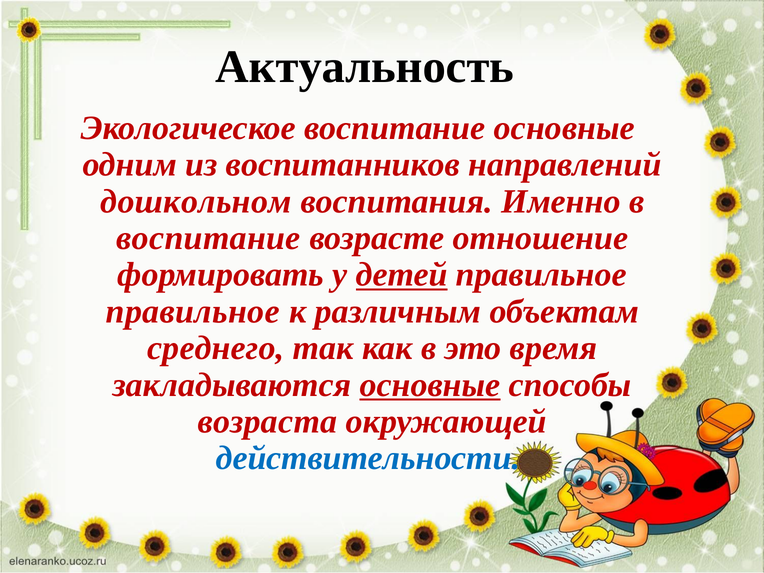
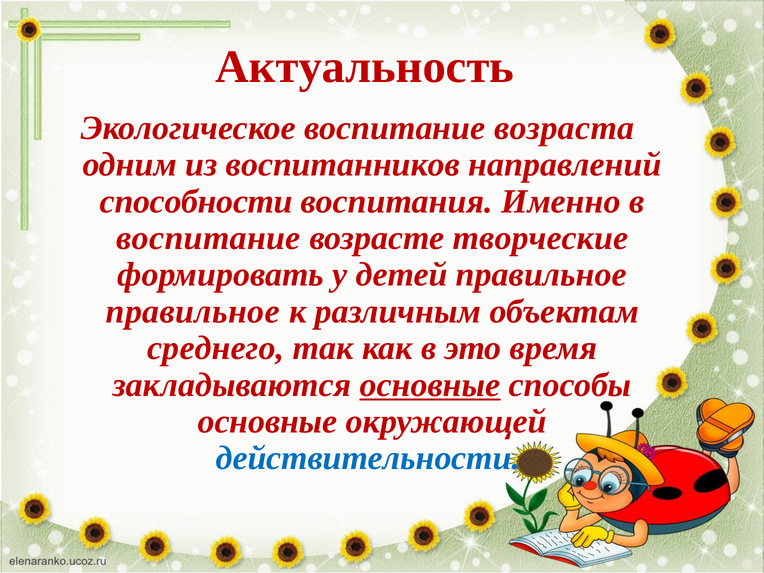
Актуальность colour: black -> red (365, 67)
воспитание основные: основные -> возраста (564, 128)
дошкольном: дошкольном -> способности (196, 201)
отношение: отношение -> творческие (540, 238)
детей underline: present -> none (402, 275)
возраста: возраста -> основные (268, 422)
